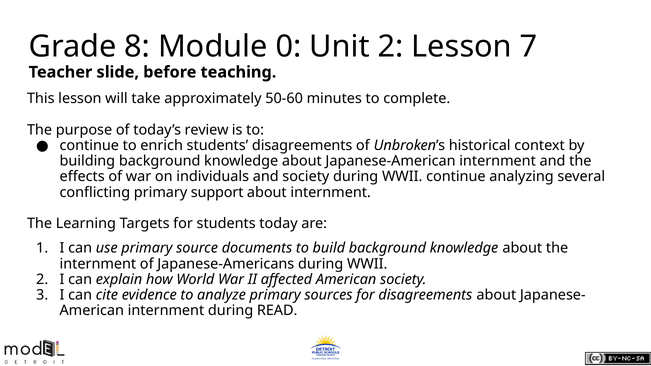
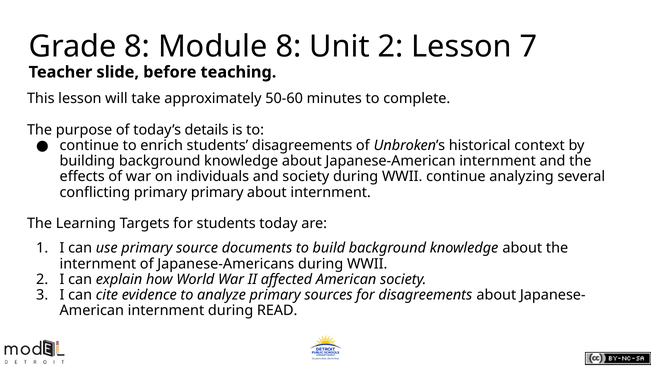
Module 0: 0 -> 8 (288, 47)
review: review -> details (207, 130)
primary support: support -> primary (217, 192)
